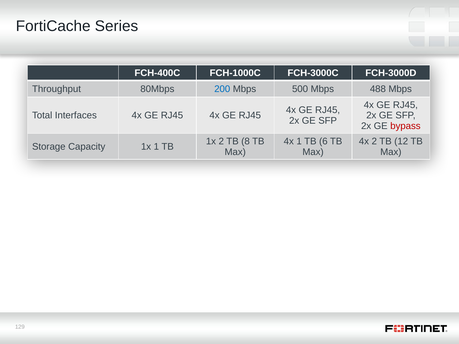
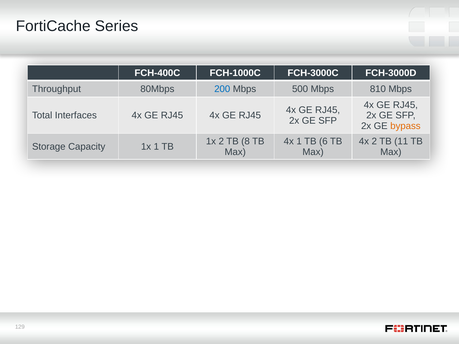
488: 488 -> 810 (378, 89)
bypass colour: red -> orange (405, 126)
12: 12 -> 11 (401, 141)
